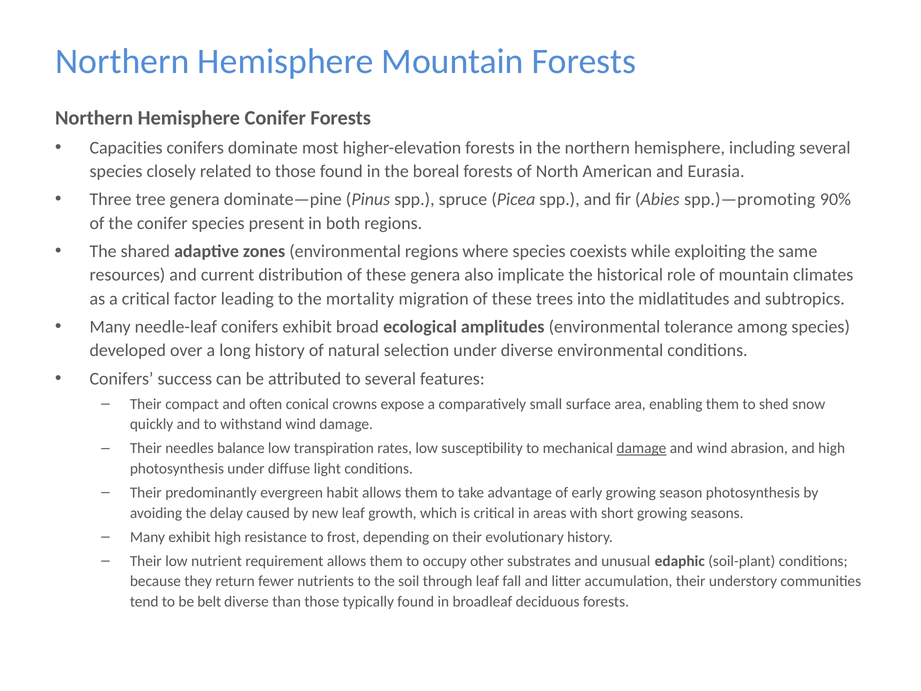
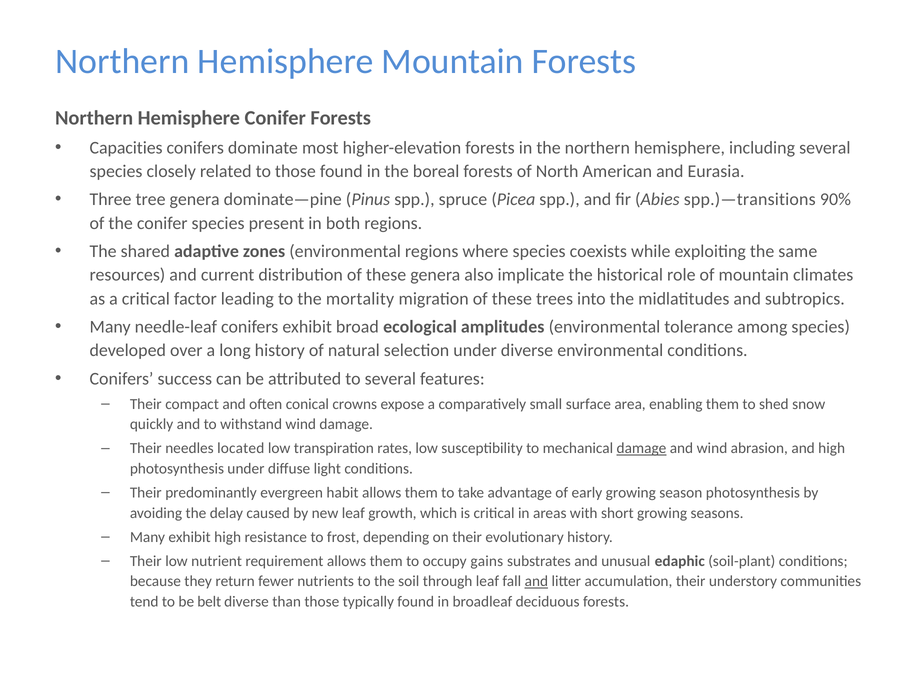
spp.)—promoting: spp.)—promoting -> spp.)—transitions (750, 199)
balance: balance -> located (241, 448)
other: other -> gains (487, 561)
and underline: none -> present (536, 581)
